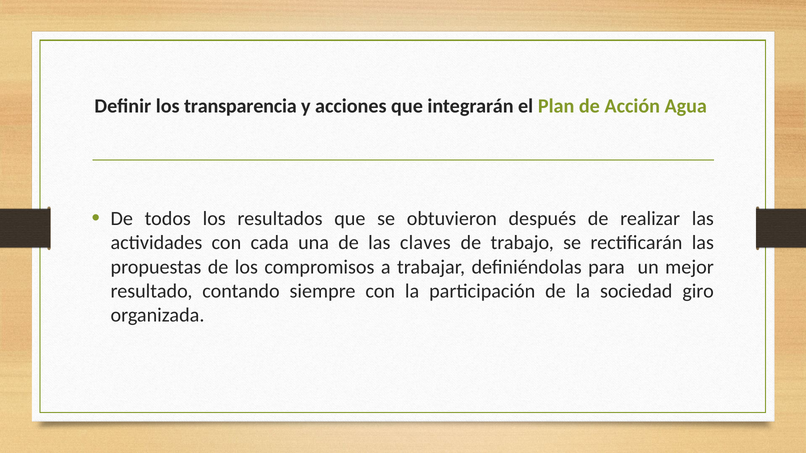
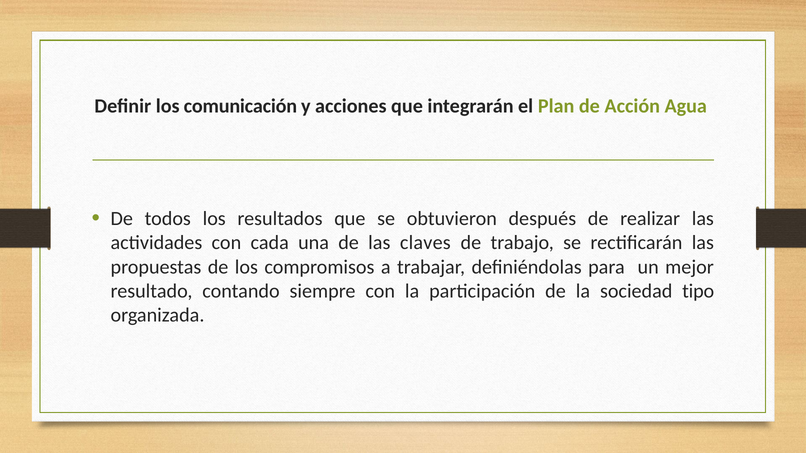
transparencia: transparencia -> comunicación (240, 106)
giro: giro -> tipo (698, 291)
